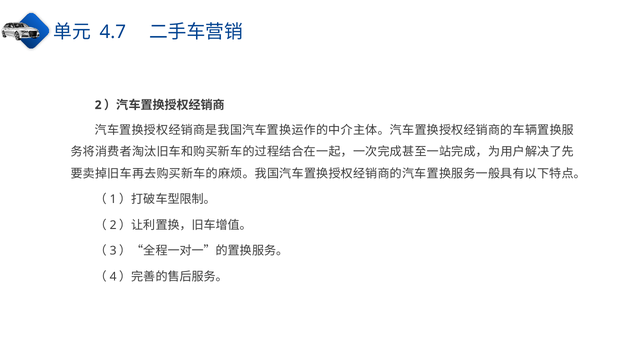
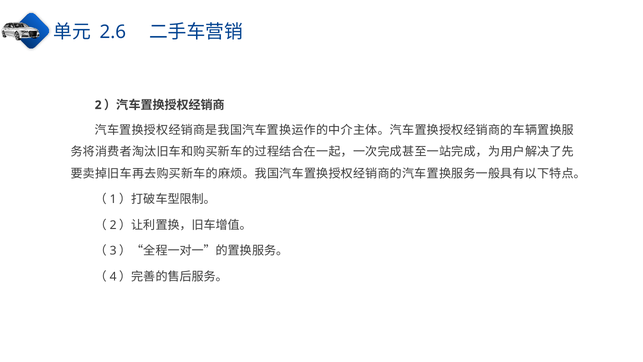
4.7: 4.7 -> 2.6 (113, 32)
